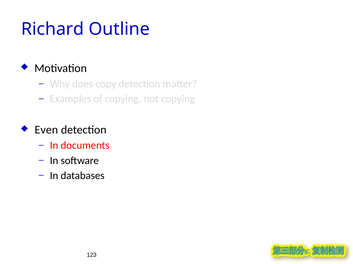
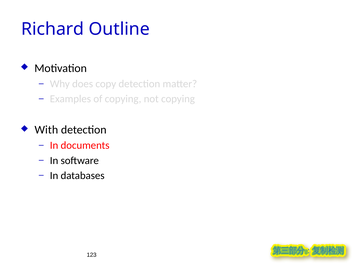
Even: Even -> With (46, 130)
